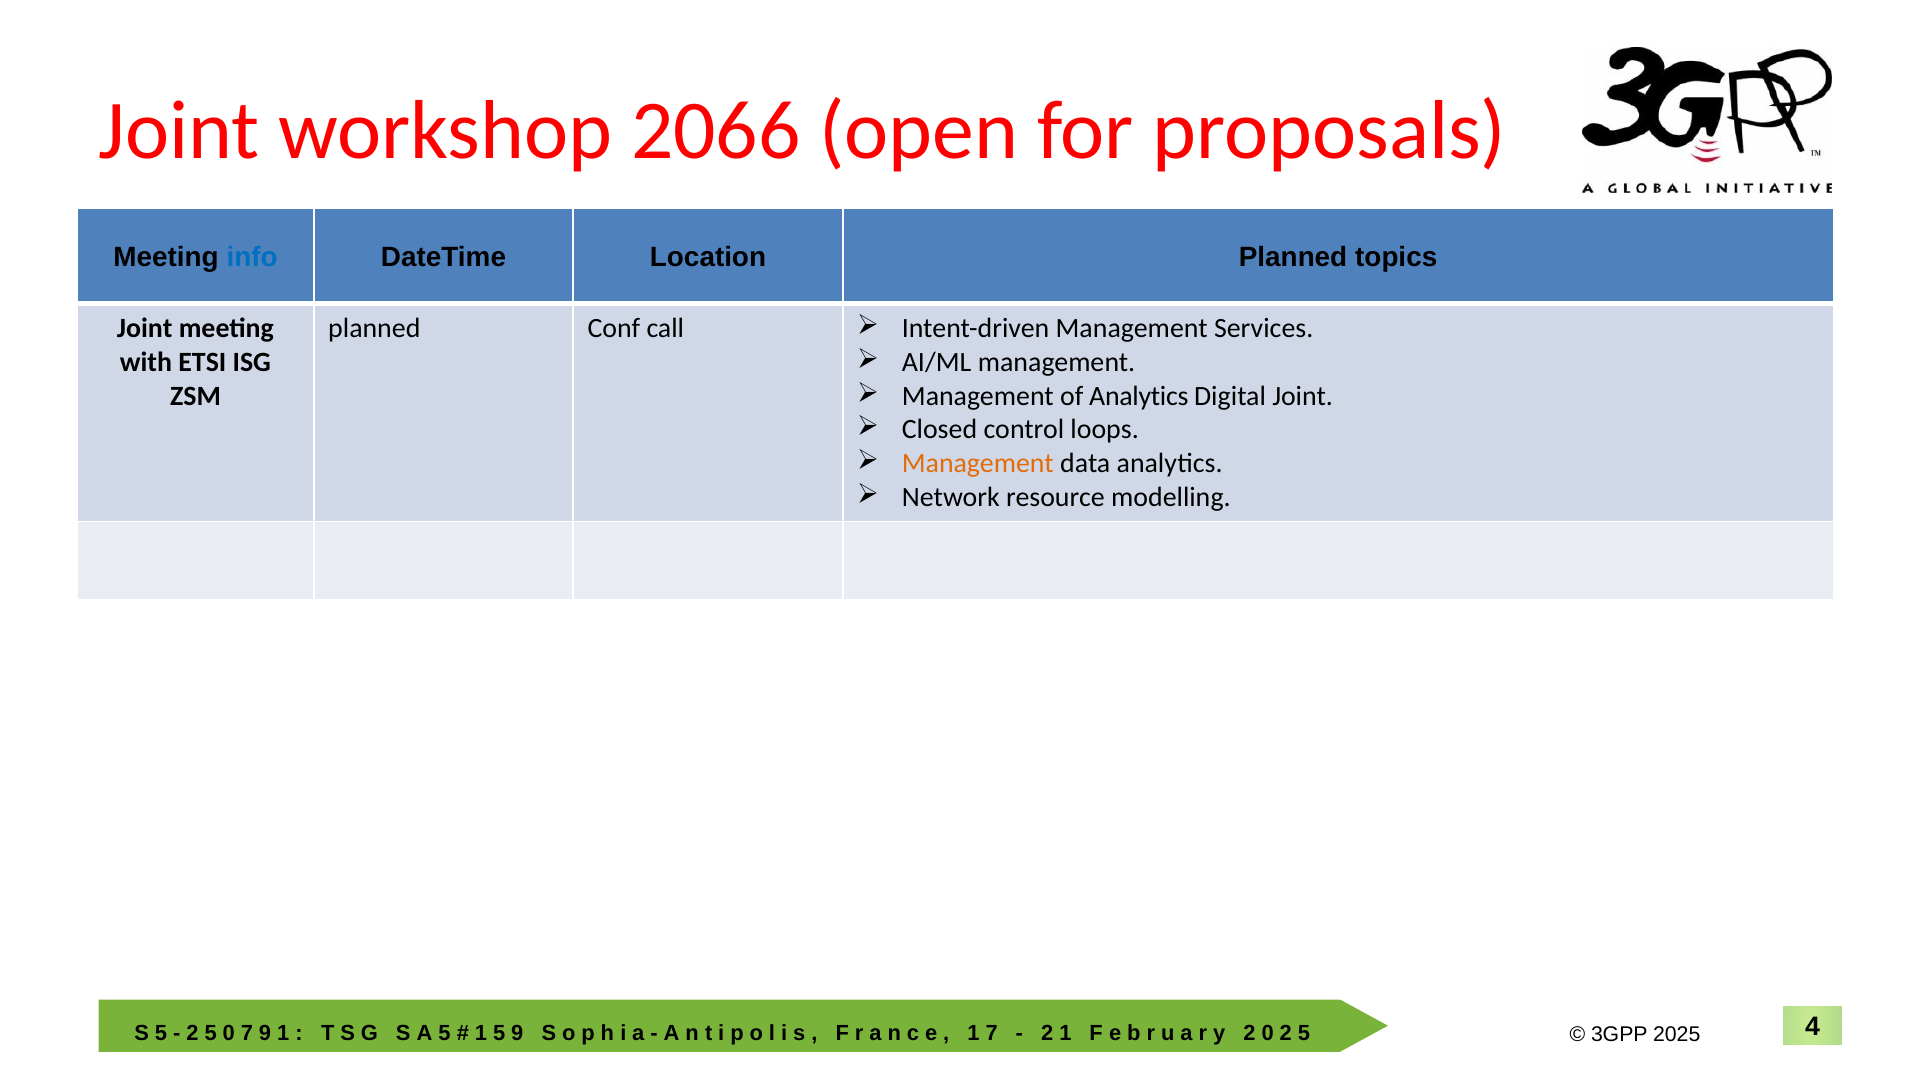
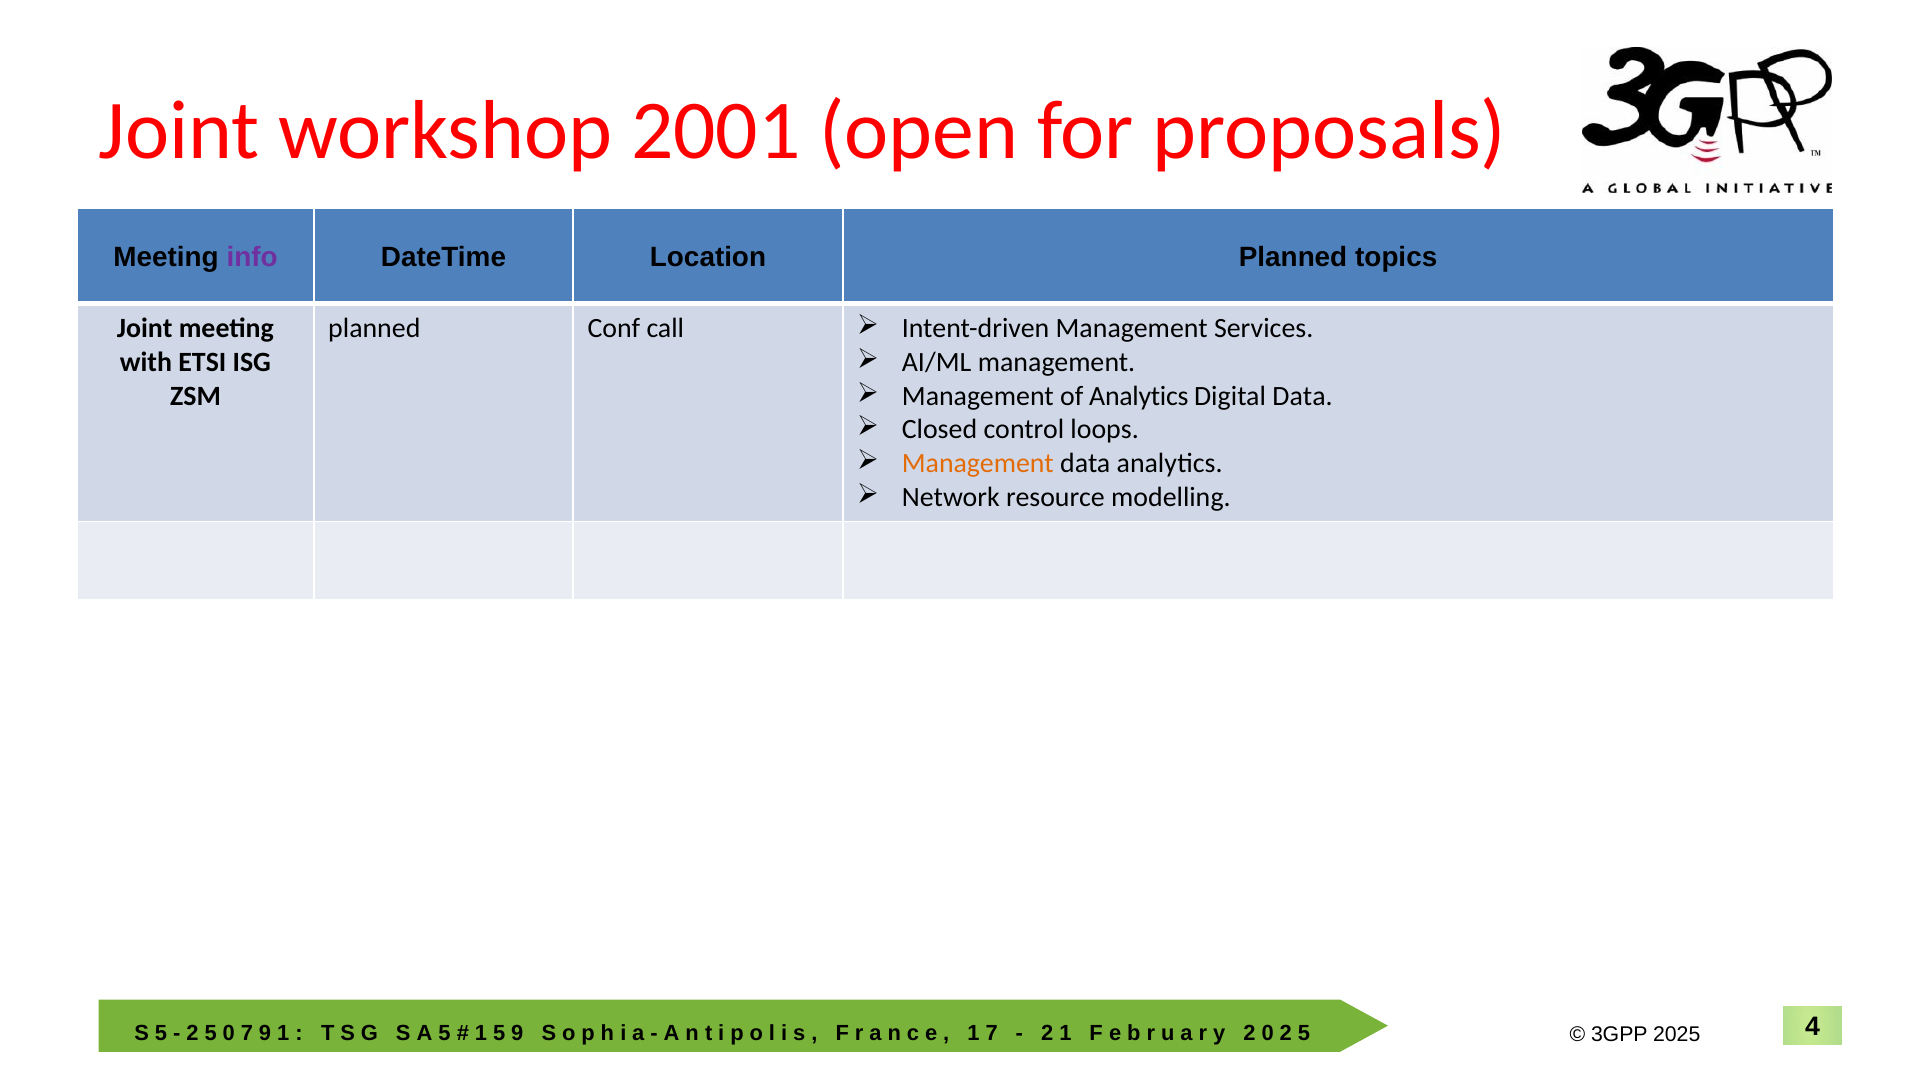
2066: 2066 -> 2001 (716, 131)
info colour: blue -> purple (252, 257)
Digital Joint: Joint -> Data (1303, 396)
